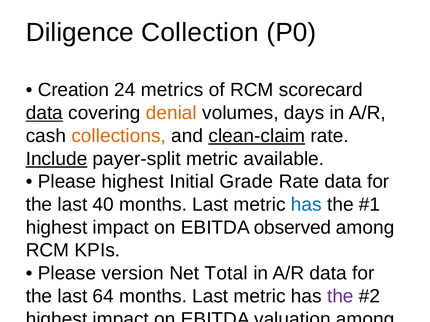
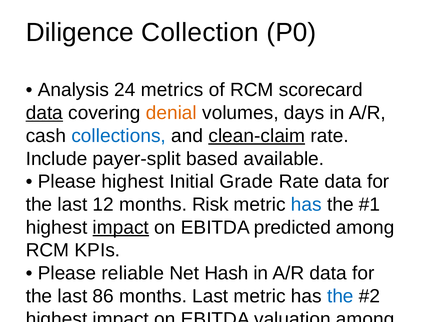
Creation: Creation -> Analysis (73, 90)
collections colour: orange -> blue (119, 136)
Include underline: present -> none (57, 159)
payer-split metric: metric -> based (212, 159)
40: 40 -> 12 (103, 205)
Last: Last -> Risk (210, 205)
impact underline: none -> present (121, 228)
observed: observed -> predicted (292, 228)
version: version -> reliable (133, 274)
Total: Total -> Hash (226, 274)
64: 64 -> 86 (103, 297)
the colour: purple -> blue (340, 297)
